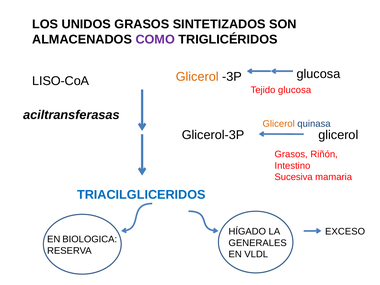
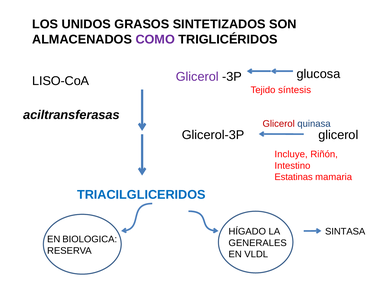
Glicerol colour: orange -> purple (197, 77)
Tejido glucosa: glucosa -> síntesis (295, 90)
Glicerol colour: orange -> red (279, 124)
Grasos: Grasos -> Incluye (291, 154)
Sucesiva: Sucesiva -> Estatinas (294, 177)
EXCESO: EXCESO -> SINTASA (345, 232)
